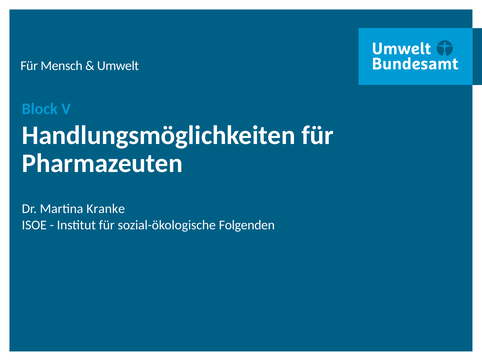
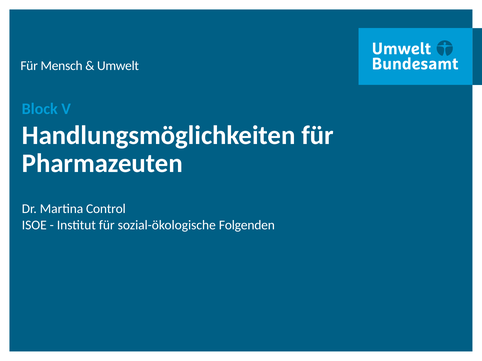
Kranke: Kranke -> Control (106, 209)
